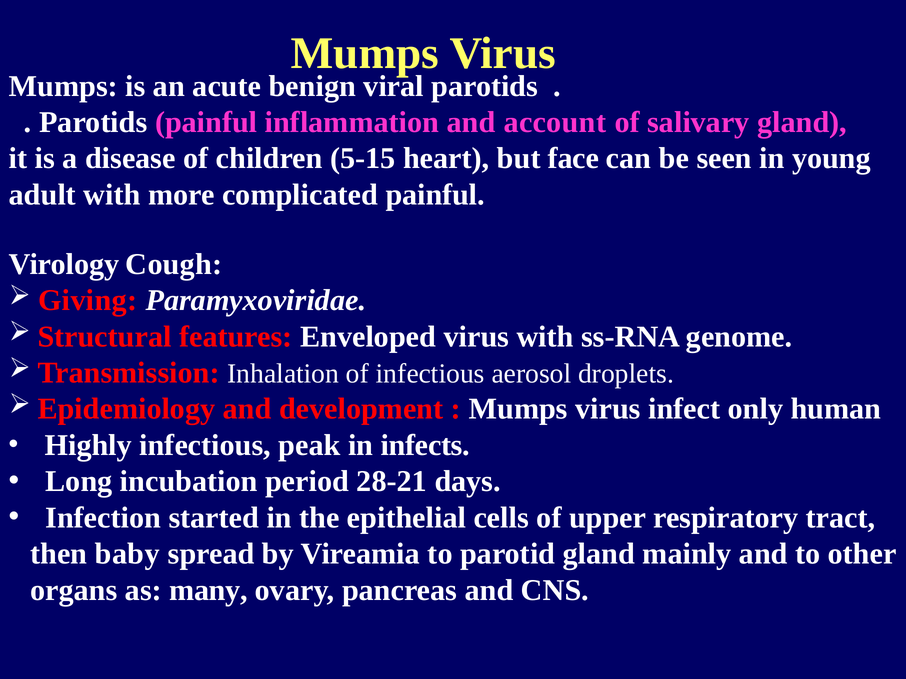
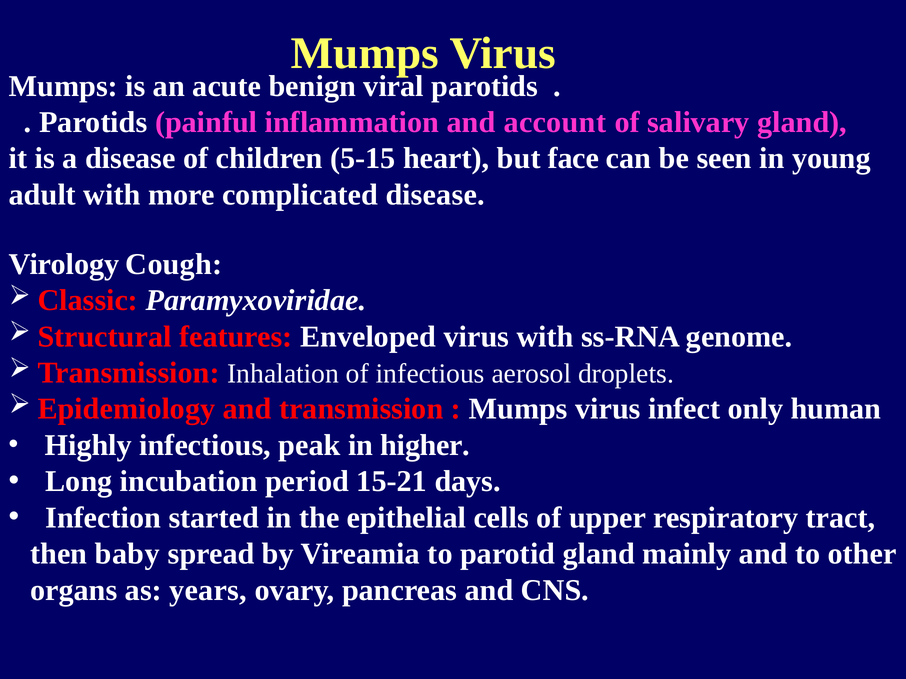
complicated painful: painful -> disease (435, 195)
Giving: Giving -> Classic (88, 301)
and development: development -> transmission (361, 409)
infects: infects -> higher (425, 446)
28-21: 28-21 -> 15-21 (392, 482)
many: many -> years (208, 590)
